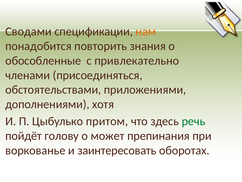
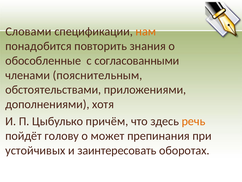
Сводами: Сводами -> Словами (28, 31)
привлекательно: привлекательно -> согласованными (137, 60)
присоединяться: присоединяться -> пояснительным (98, 75)
притом: притом -> причём (107, 121)
речь colour: green -> orange (193, 121)
воркованье: воркованье -> устойчивых (35, 150)
